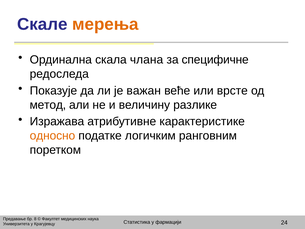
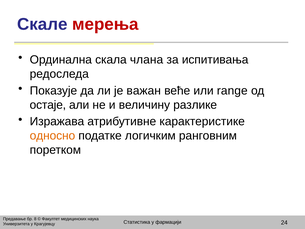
мерења colour: orange -> red (105, 24)
специфичне: специфичне -> испитивања (215, 60)
врсте: врсте -> range (232, 91)
метод: метод -> остаје (48, 105)
